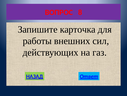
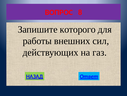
карточка: карточка -> которого (78, 29)
